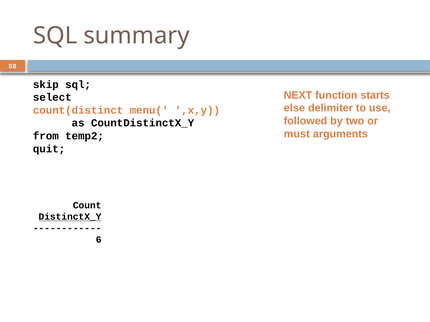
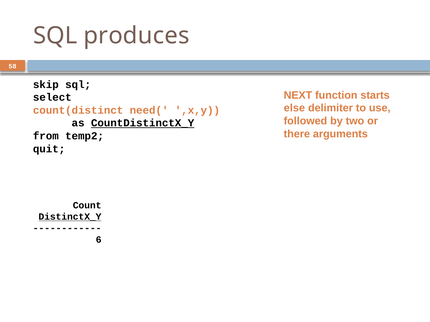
summary: summary -> produces (136, 36)
menu(: menu( -> need( (149, 110)
CountDistinctX_Y underline: none -> present (143, 123)
must: must -> there (297, 134)
